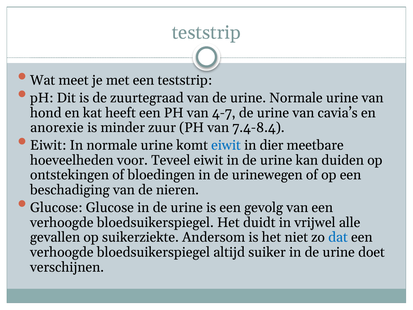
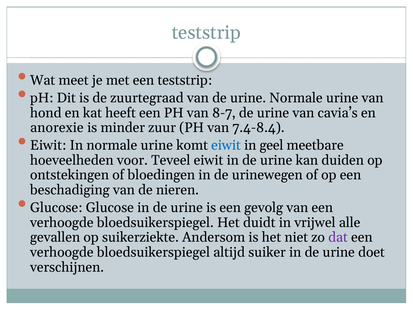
4-7: 4-7 -> 8-7 (224, 113)
dier: dier -> geel (272, 145)
dat colour: blue -> purple (338, 237)
